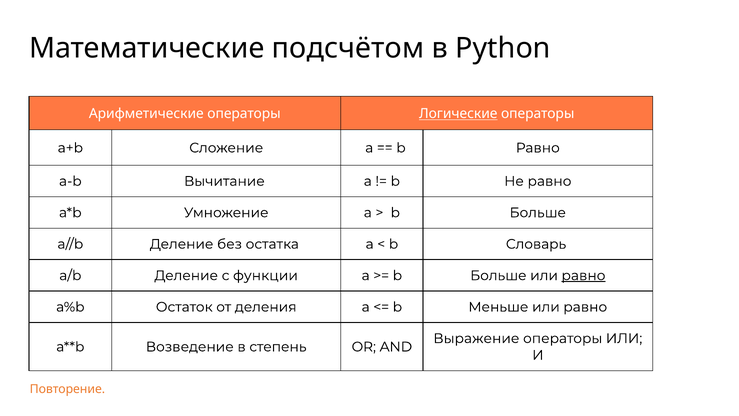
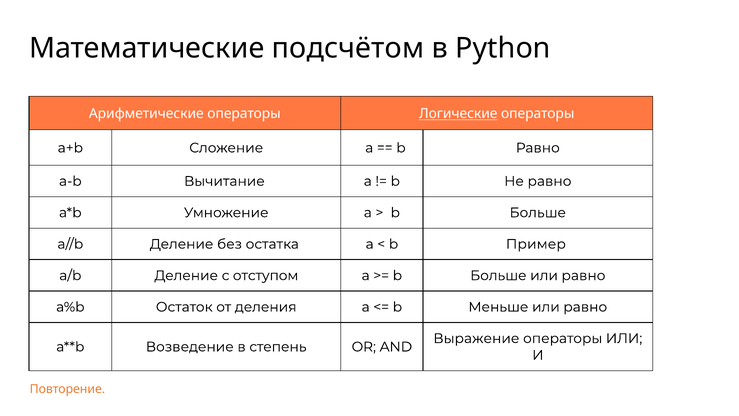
Словарь: Словарь -> Пример (536, 244)
функции: функции -> отступом (266, 275)
равно underline: present -> none (583, 275)
